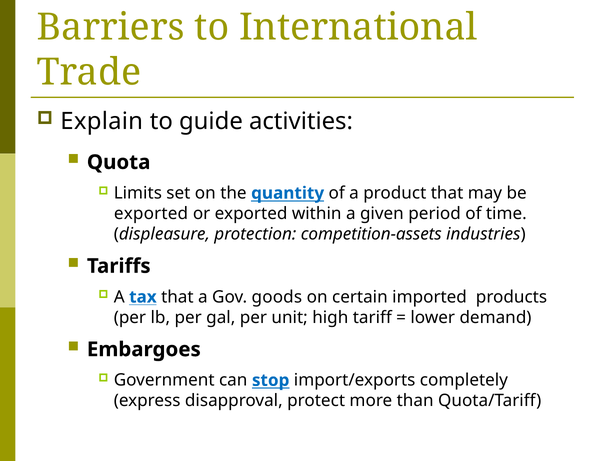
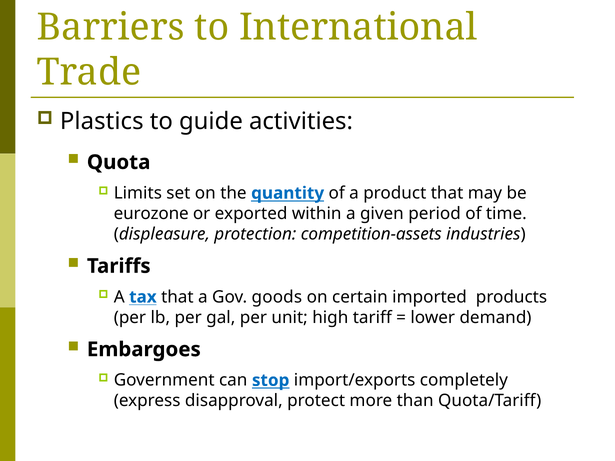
Explain: Explain -> Plastics (102, 122)
exported: exported -> eurozone (151, 214)
